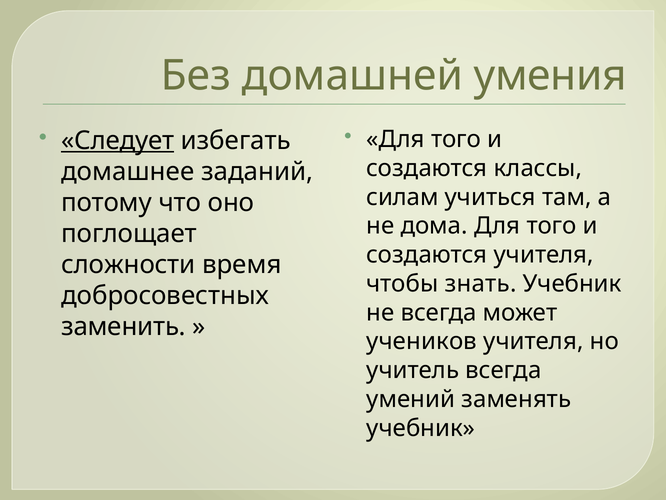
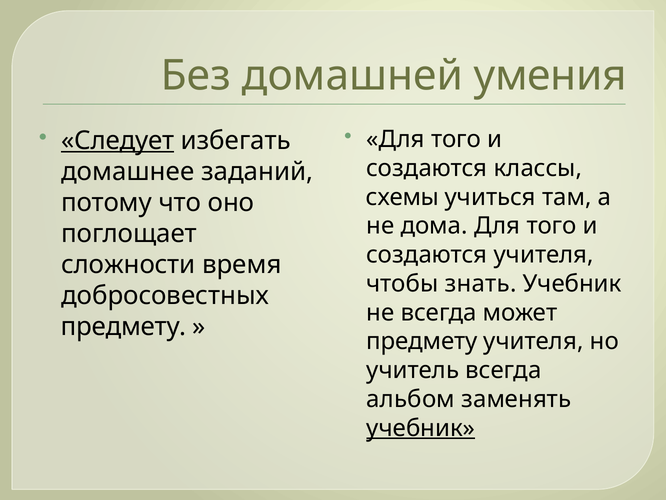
силам: силам -> схемы (402, 197)
заменить: заменить -> предмету (124, 327)
учеников: учеников -> предмету (422, 341)
умений: умений -> альбом (411, 399)
учебник underline: none -> present (421, 428)
